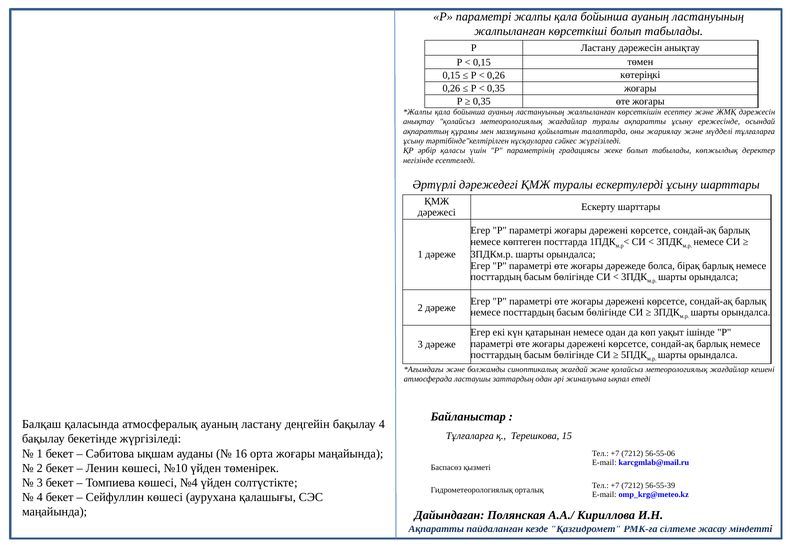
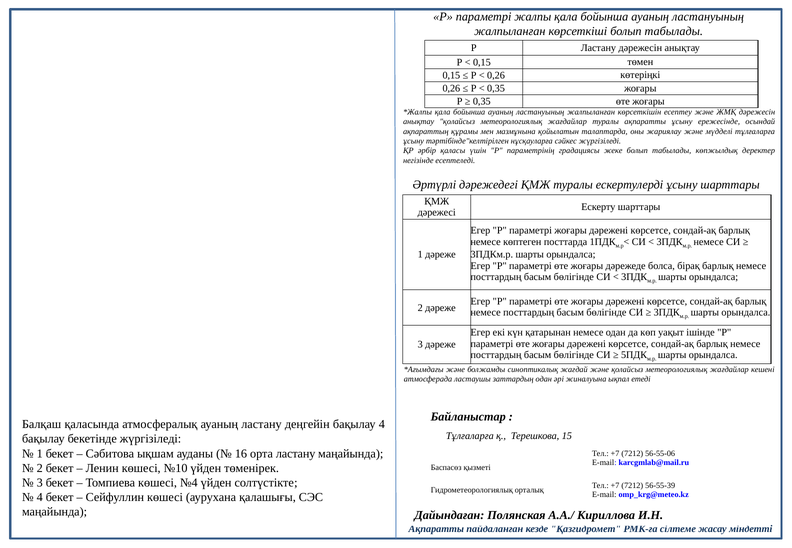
орта жоғары: жоғары -> ластану (296, 454)
